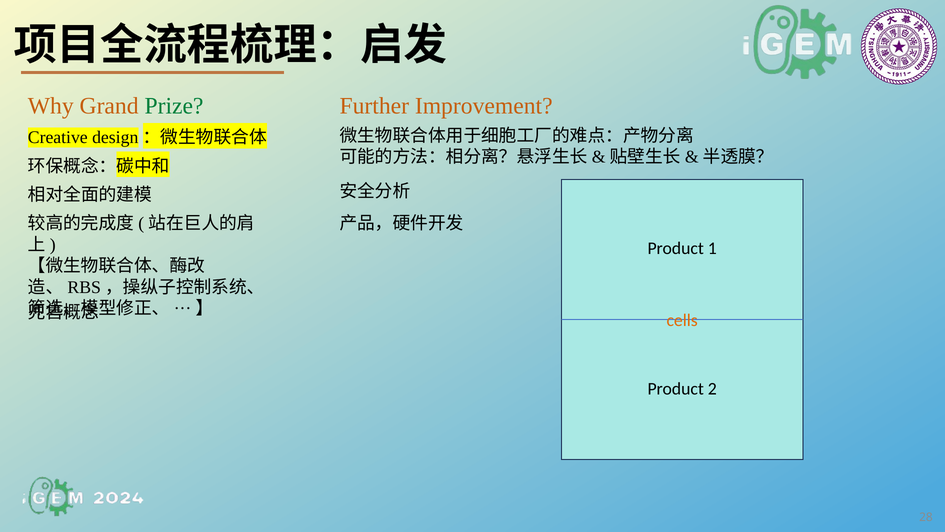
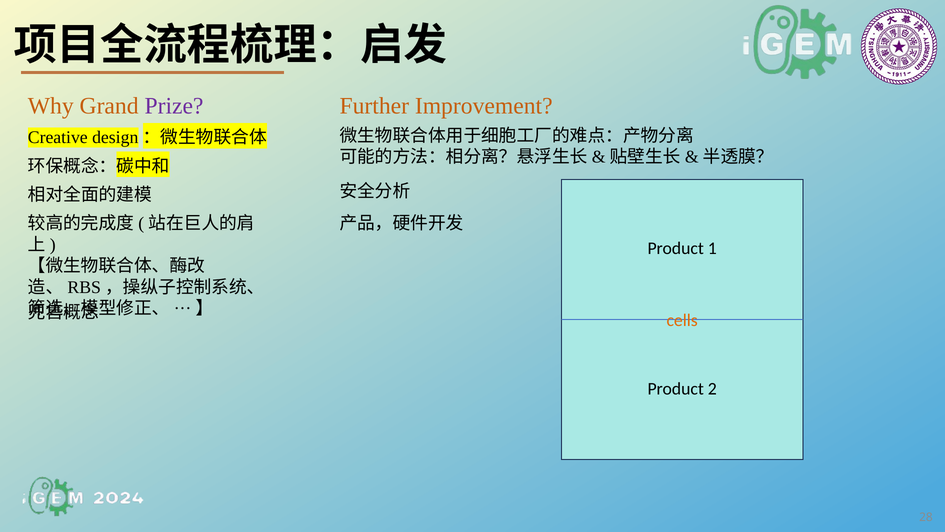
Prize colour: green -> purple (174, 106)
